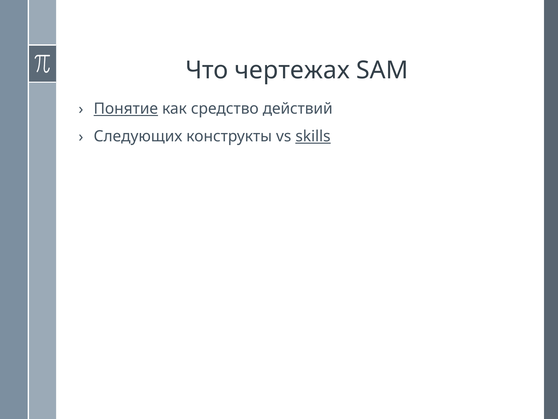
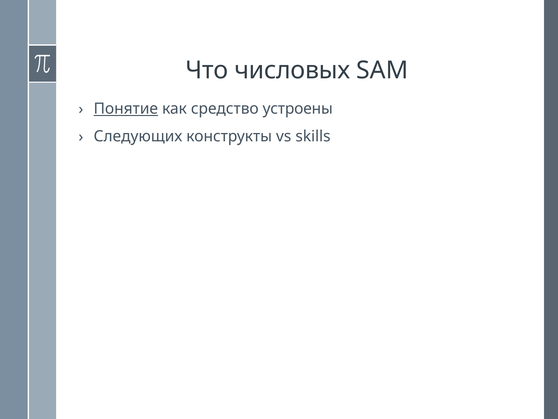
чертежах: чертежах -> числовых (292, 70)
действий: действий -> устроены (298, 109)
skills underline: present -> none (313, 136)
